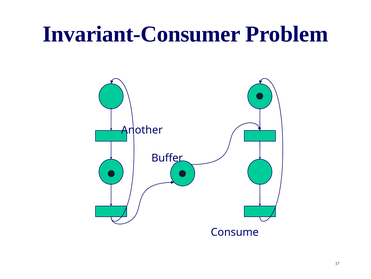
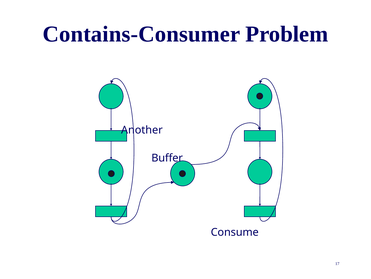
Invariant-Consumer: Invariant-Consumer -> Contains-Consumer (141, 34)
